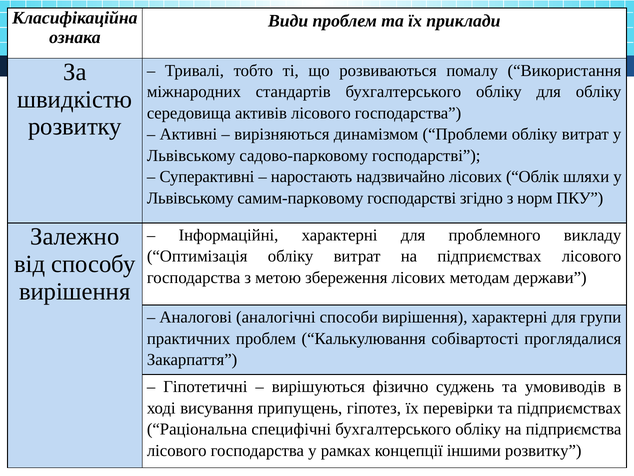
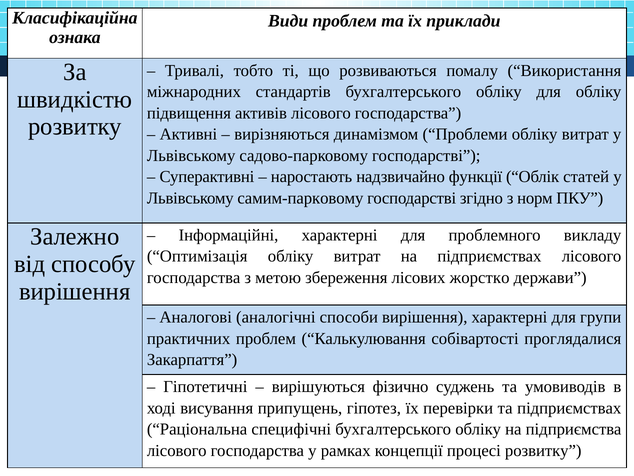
середовища: середовища -> підвищення (189, 113)
надзвичайно лісових: лісових -> функції (476, 177)
шляхи: шляхи -> статей (586, 177)
методам: методам -> жорстко (480, 277)
іншими: іншими -> процесі (474, 450)
